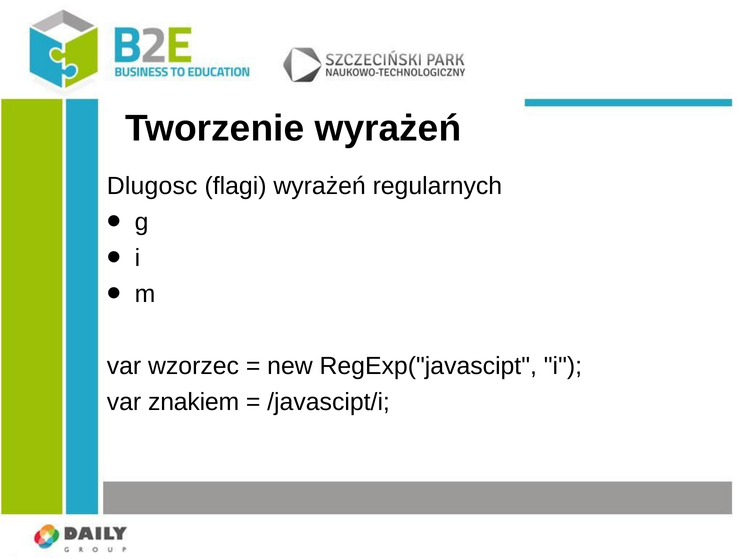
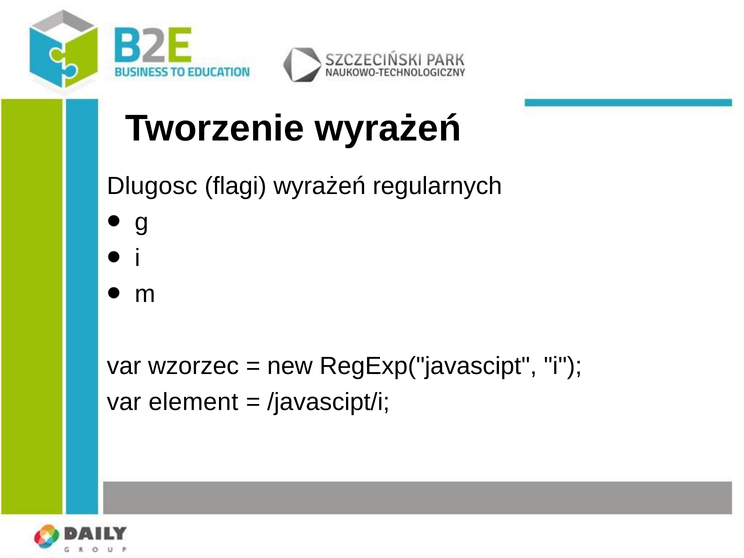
znakiem: znakiem -> element (193, 402)
